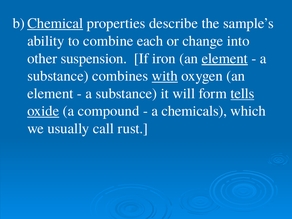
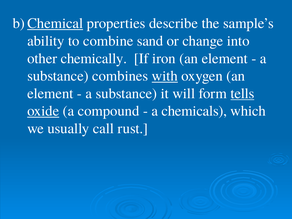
each: each -> sand (150, 41)
suspension: suspension -> chemically (94, 58)
element underline: present -> none (225, 58)
